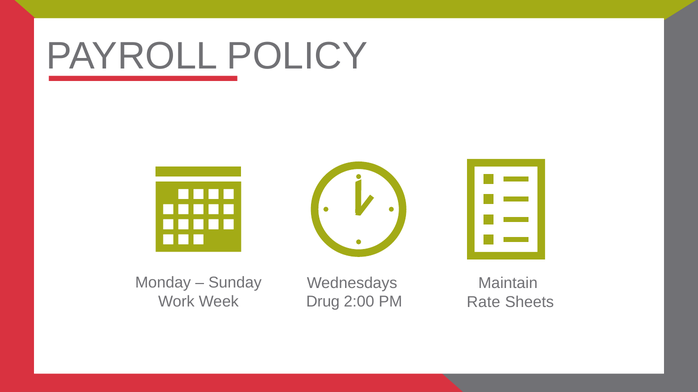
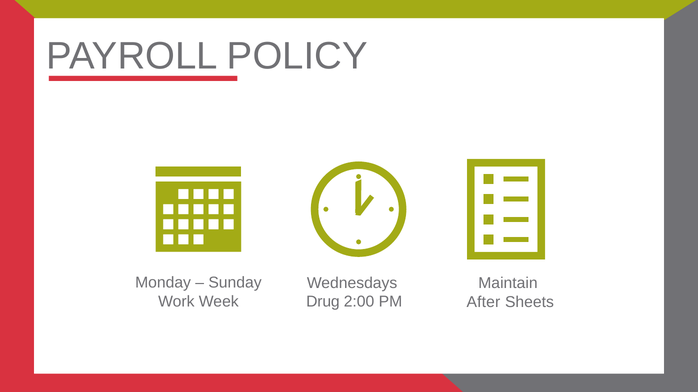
Rate: Rate -> After (483, 303)
